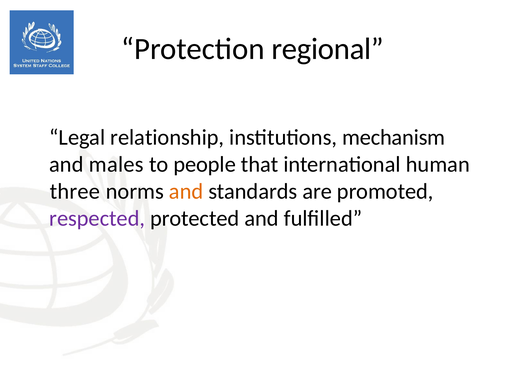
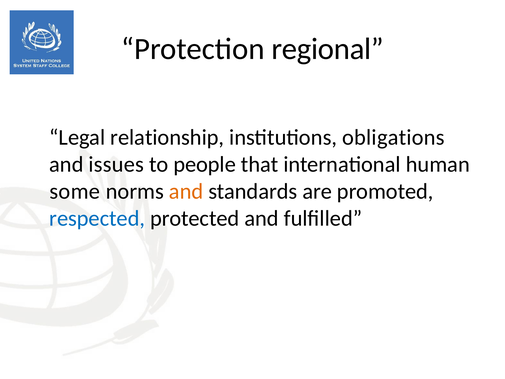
mechanism: mechanism -> obligations (393, 137)
males: males -> issues (116, 164)
three: three -> some (75, 191)
respected colour: purple -> blue (97, 218)
